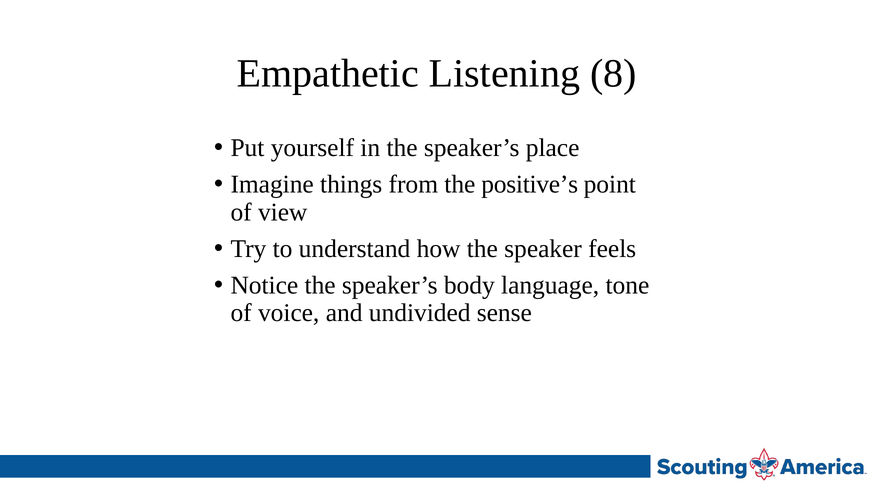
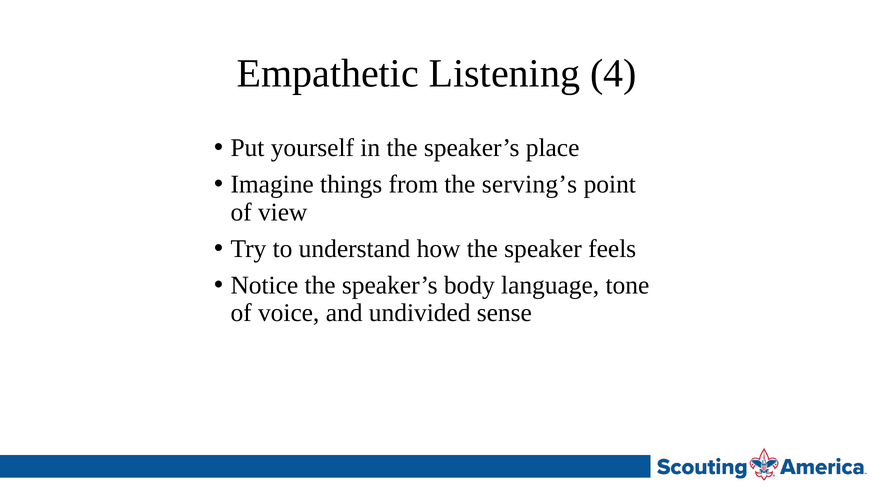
8: 8 -> 4 (613, 73)
positive’s: positive’s -> serving’s (529, 184)
